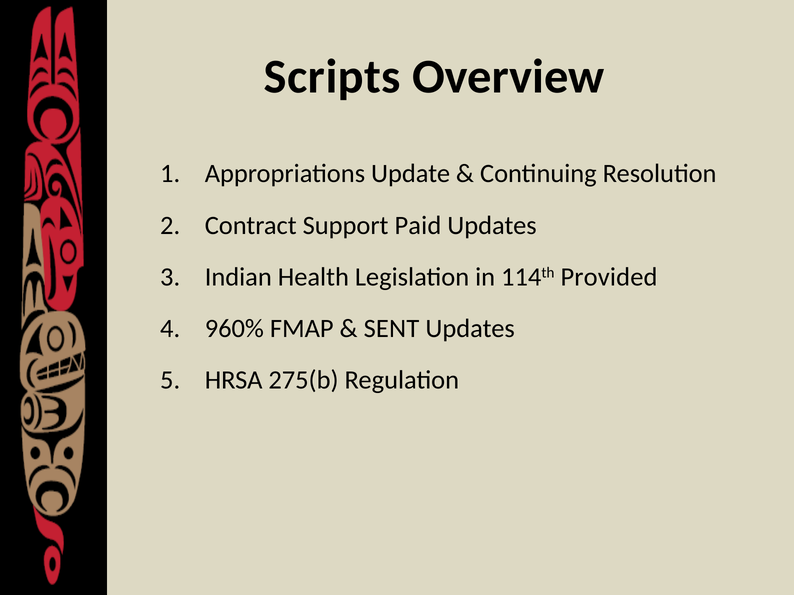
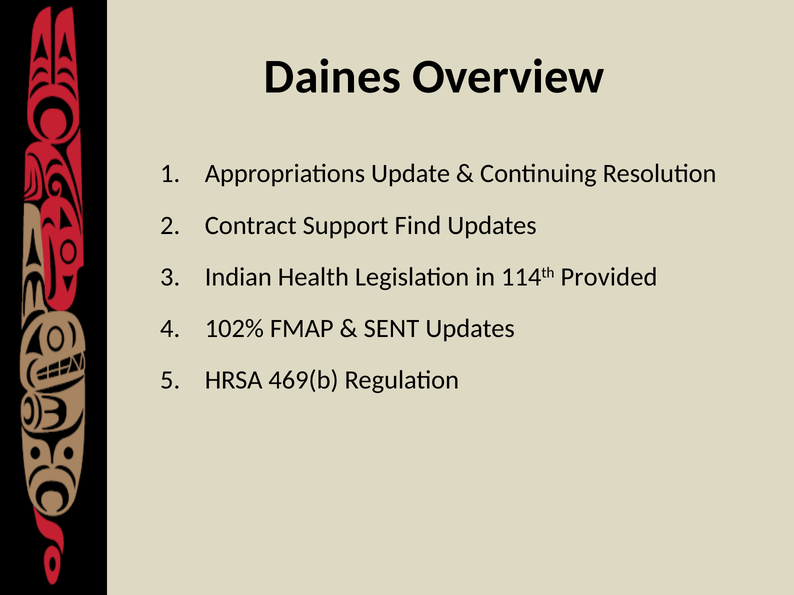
Scripts: Scripts -> Daines (332, 77)
Paid: Paid -> Find (418, 225)
960%: 960% -> 102% (234, 329)
275(b: 275(b -> 469(b (303, 380)
